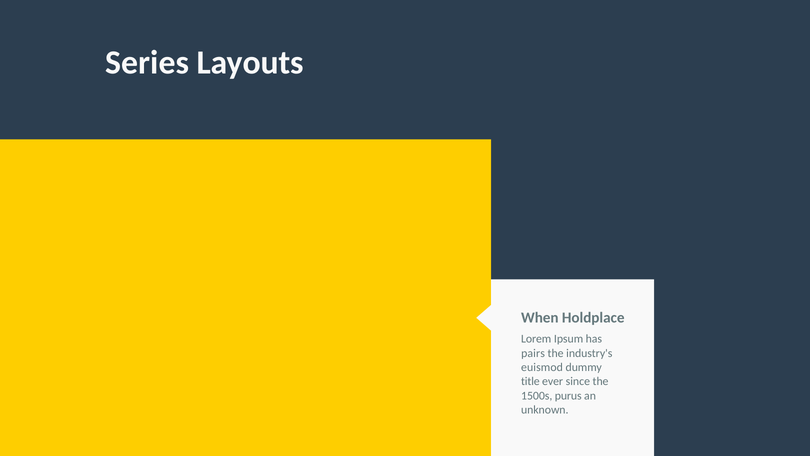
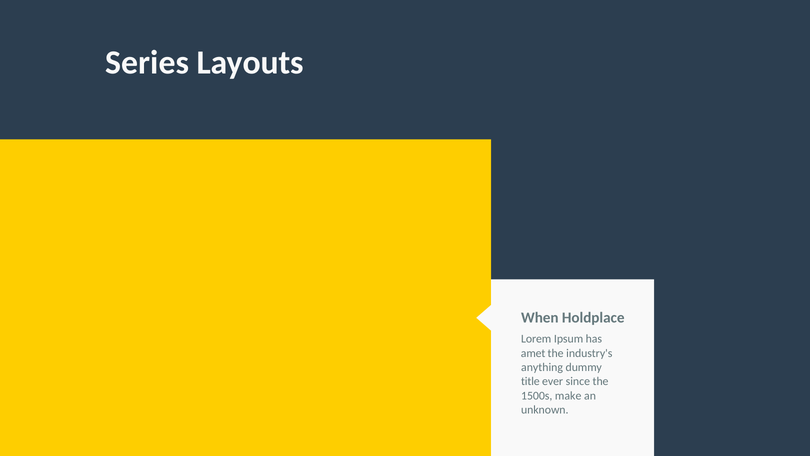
pairs: pairs -> amet (533, 353)
euismod: euismod -> anything (542, 367)
purus: purus -> make (568, 395)
